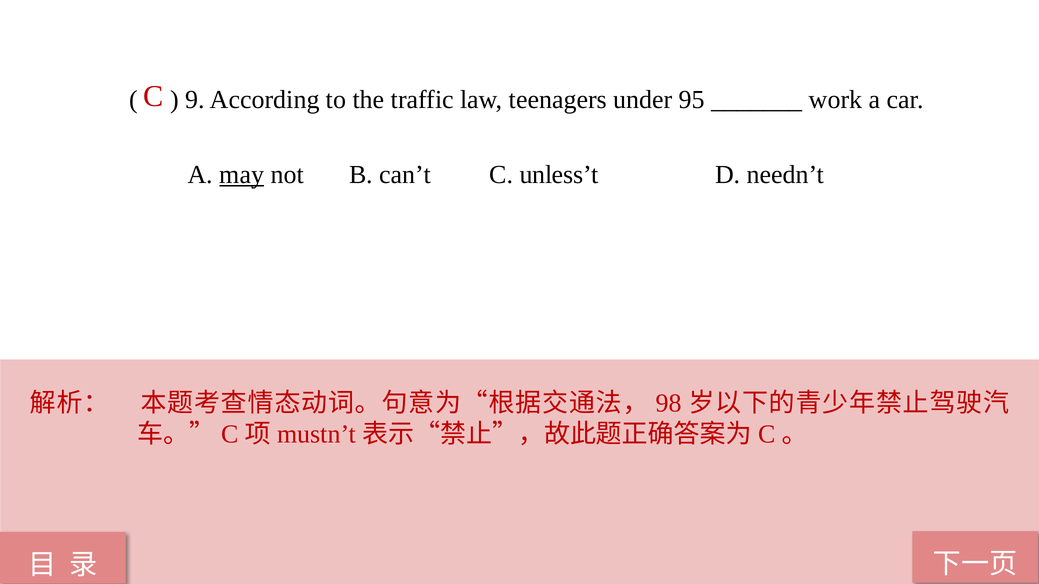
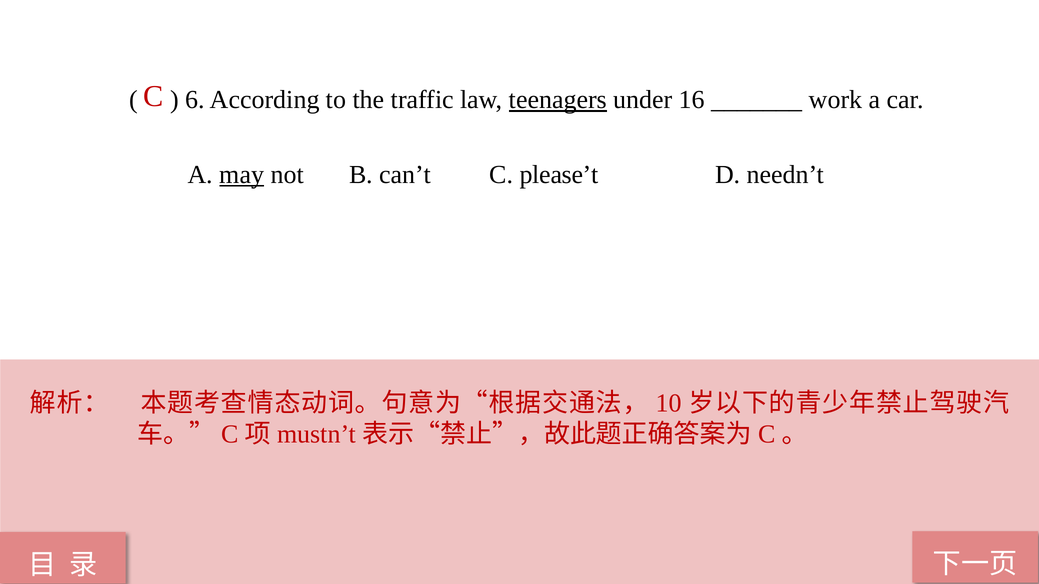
9: 9 -> 6 (195, 100)
teenagers underline: none -> present (558, 100)
95: 95 -> 16 (692, 100)
unless’t: unless’t -> please’t (559, 175)
98: 98 -> 10 (669, 404)
